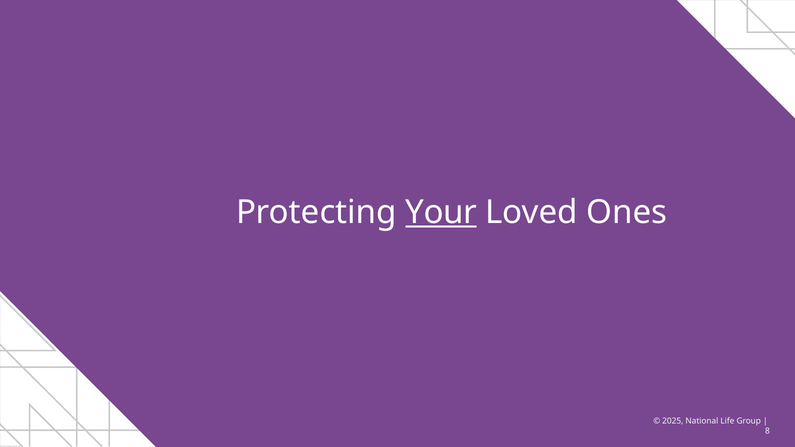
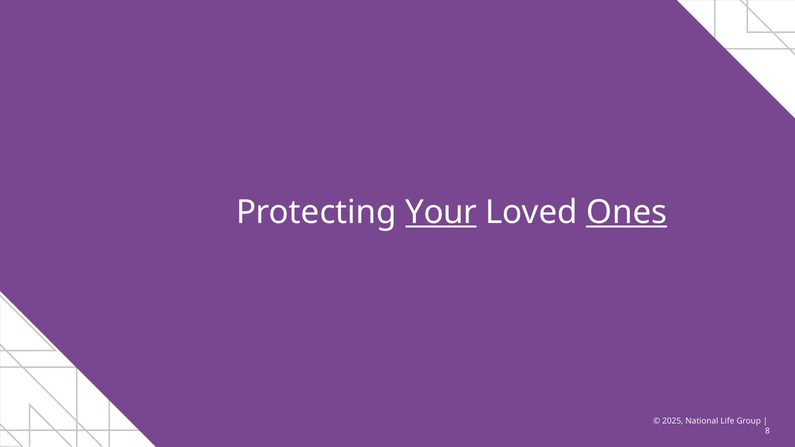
Ones underline: none -> present (627, 212)
